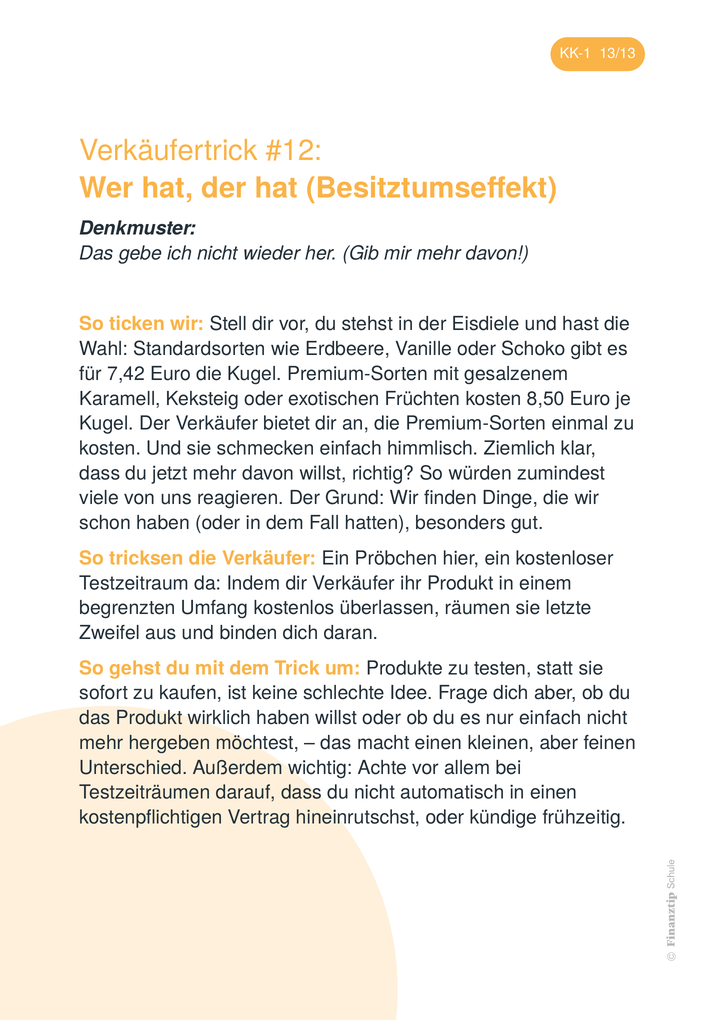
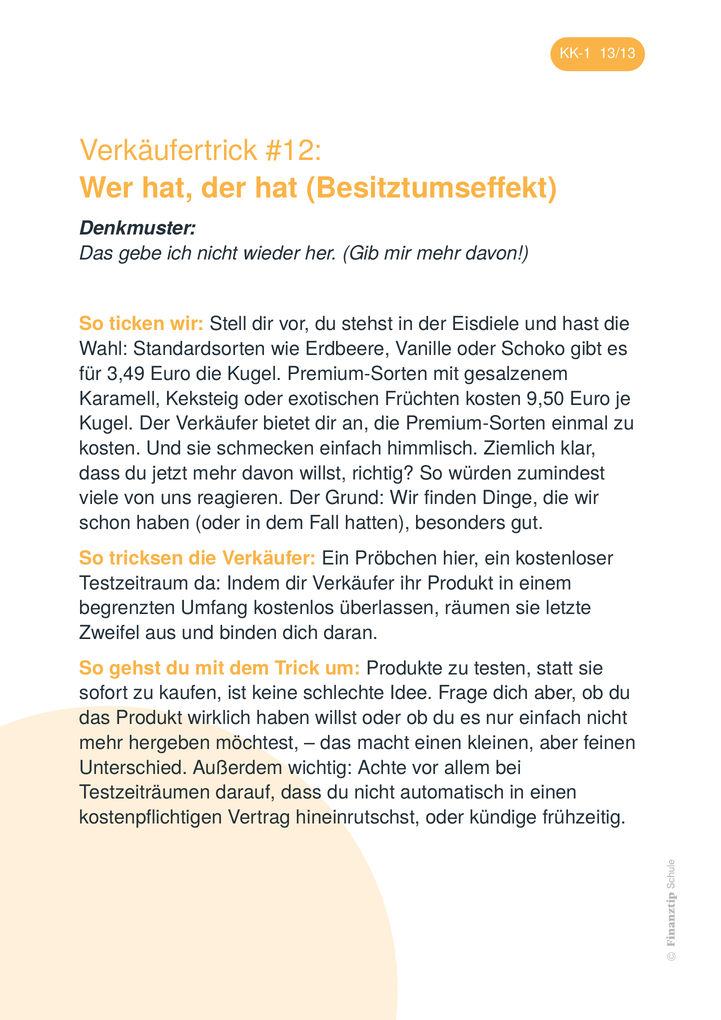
7,42: 7,42 -> 3,49 (126, 374)
8,50: 8,50 -> 9,50 (546, 399)
